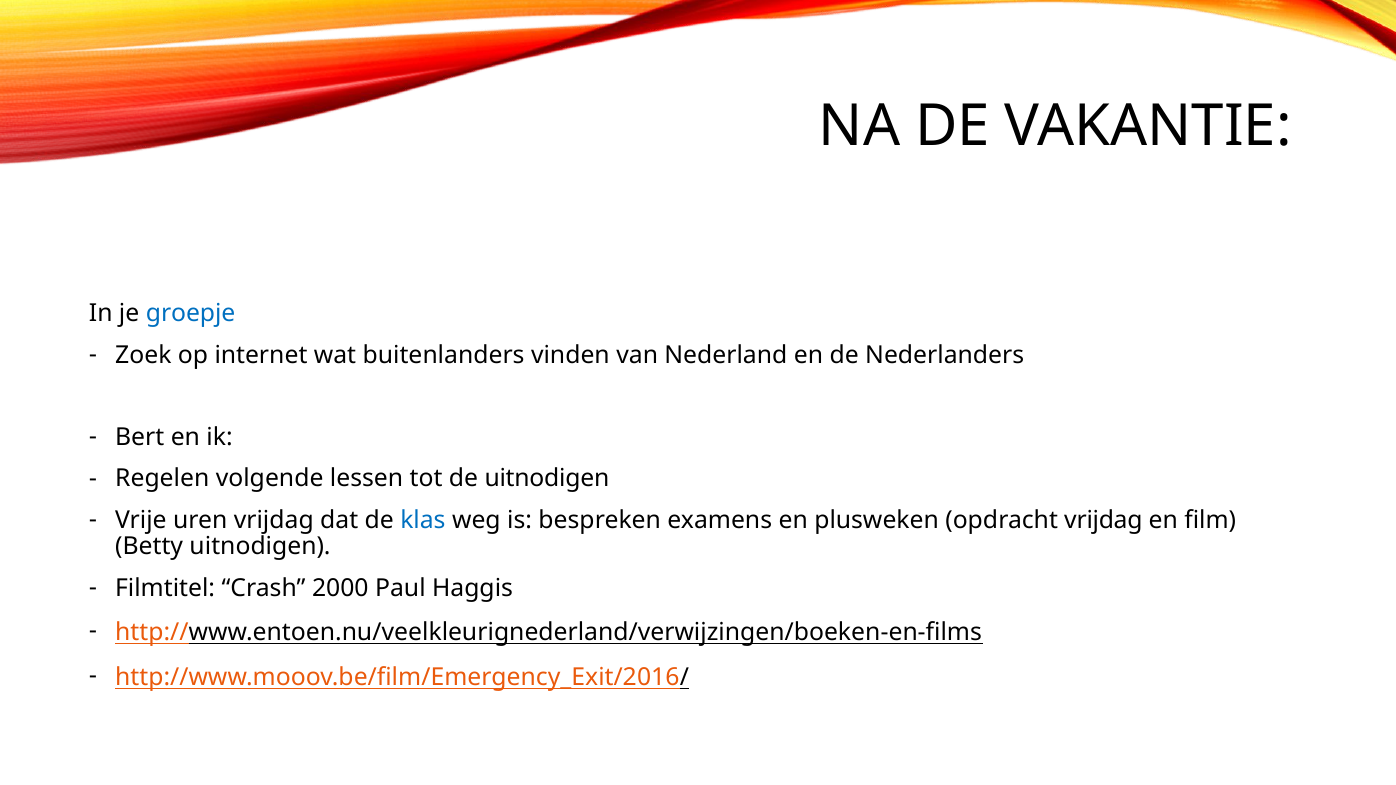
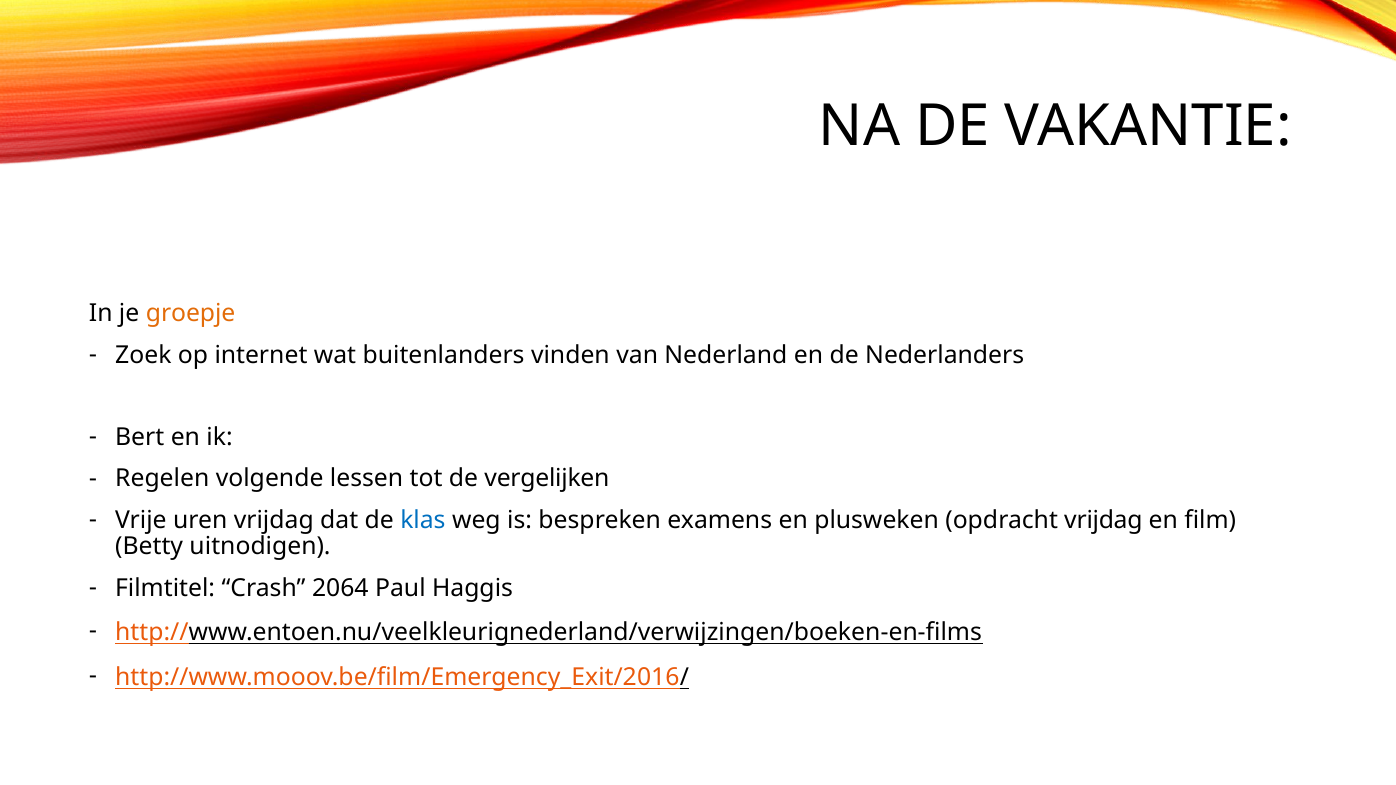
groepje colour: blue -> orange (191, 314)
de uitnodigen: uitnodigen -> vergelijken (547, 479)
2000: 2000 -> 2064 (340, 588)
